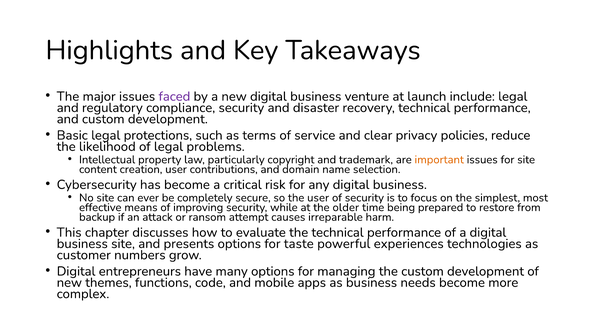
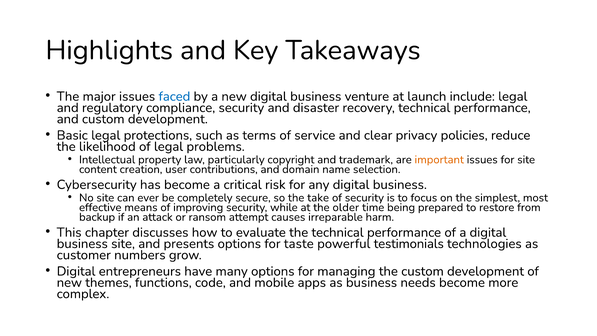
faced colour: purple -> blue (174, 96)
the user: user -> take (318, 198)
experiences: experiences -> testimonials (409, 244)
